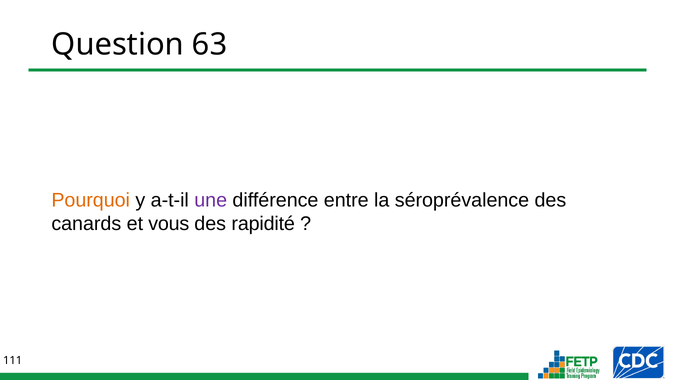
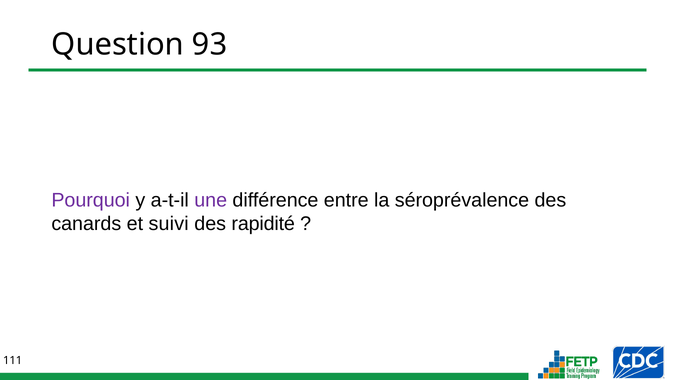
63: 63 -> 93 (210, 44)
Pourquoi colour: orange -> purple (91, 200)
vous: vous -> suivi (169, 223)
